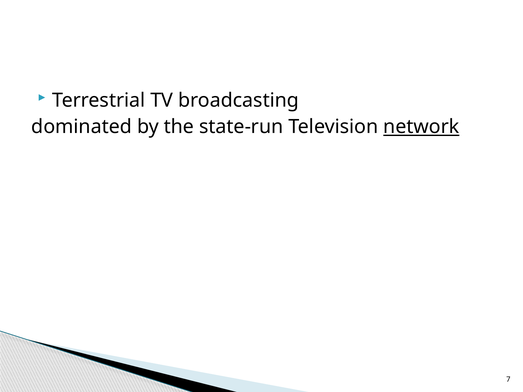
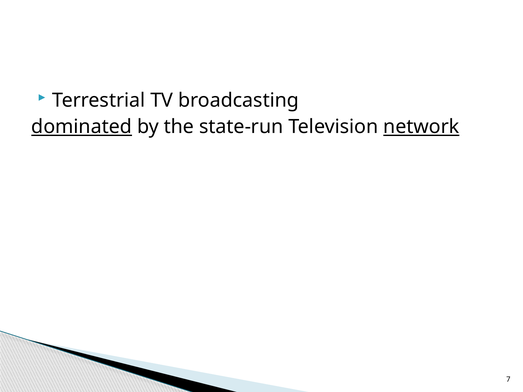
dominated underline: none -> present (82, 127)
